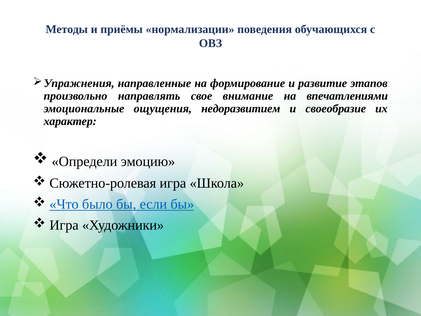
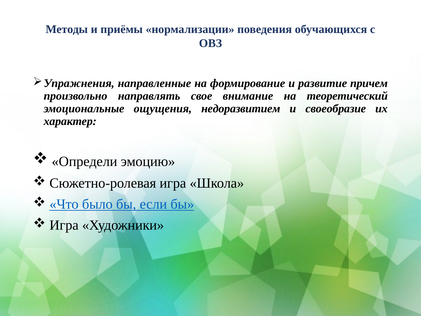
этапов: этапов -> причем (369, 83)
впечатлениями: впечатлениями -> теоретический (347, 96)
